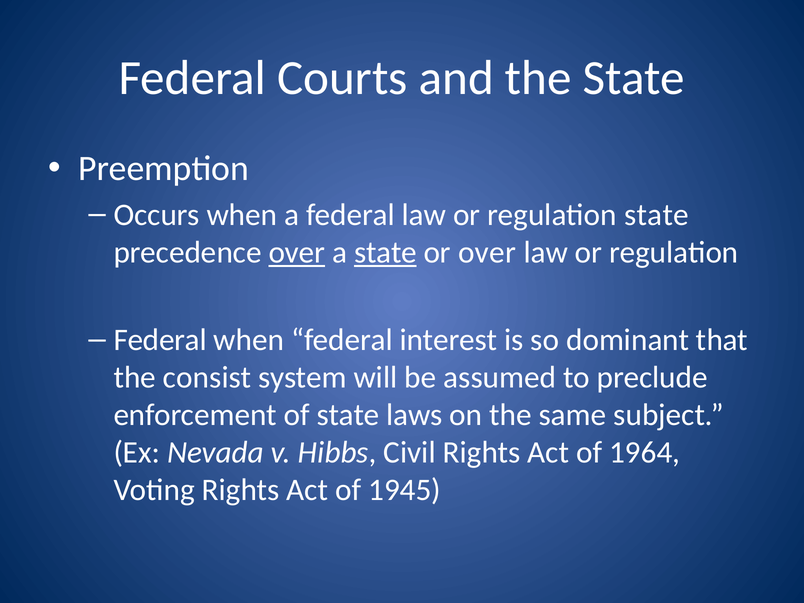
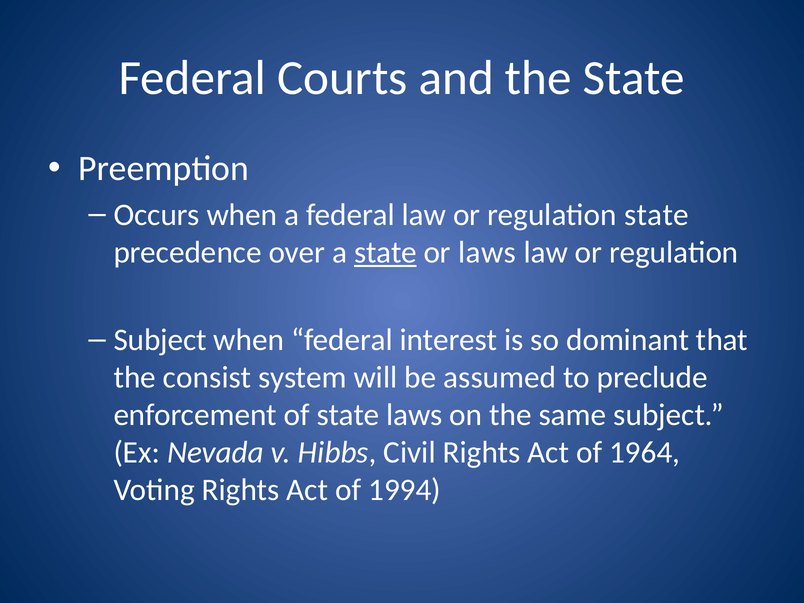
over underline: present -> none (297, 252)
or over: over -> laws (487, 252)
Federal: Federal -> Subject (160, 340)
1945: 1945 -> 1994 (405, 490)
